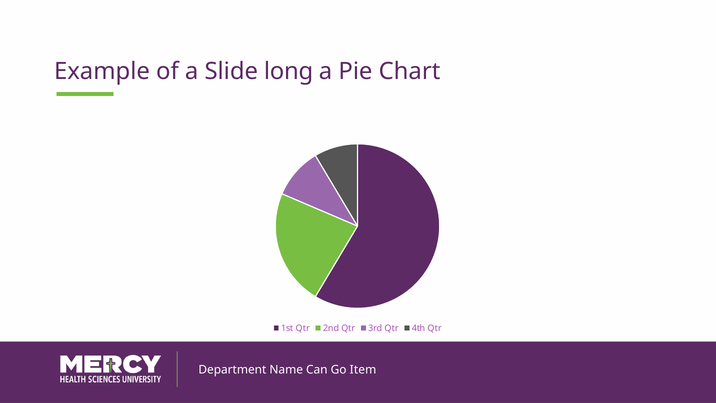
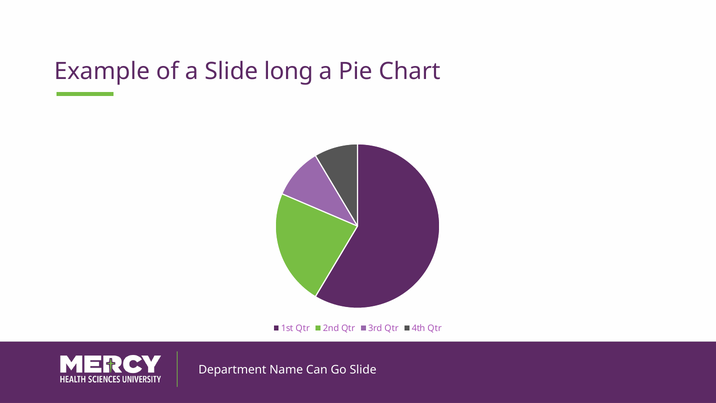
Go Item: Item -> Slide (363, 370)
